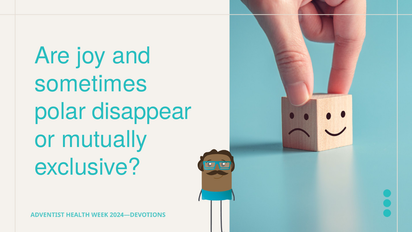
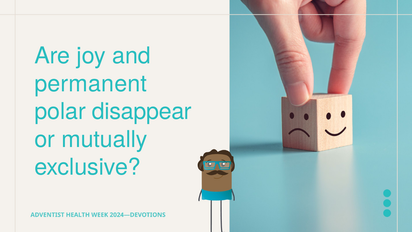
sometimes: sometimes -> permanent (91, 84)
